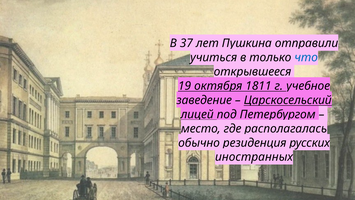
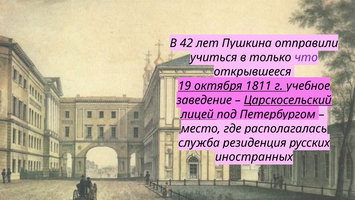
37: 37 -> 42 (186, 43)
что colour: blue -> purple (306, 57)
обычно: обычно -> служба (199, 143)
